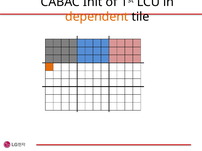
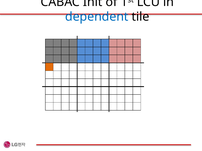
dependent colour: orange -> blue (97, 17)
